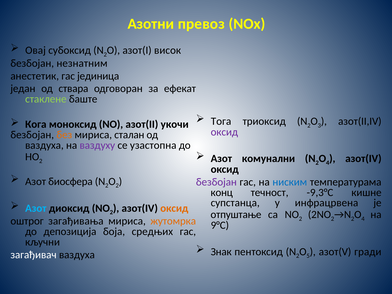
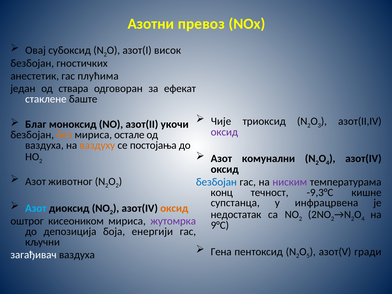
незнатним: незнатним -> гностичких (82, 63)
јединица: јединица -> плућима (98, 76)
стаклене colour: light green -> white (46, 99)
Тога: Тога -> Чије (221, 121)
Кога: Кога -> Благ (36, 124)
сталан: сталан -> остале (129, 135)
ваздуху colour: purple -> orange (97, 145)
узастопна: узастопна -> постојања (153, 145)
биосфера: биосфера -> животног (70, 181)
безбојан colour: purple -> blue (216, 182)
ниским colour: blue -> purple (290, 182)
отпуштање: отпуштање -> недостатак (236, 214)
загађивања: загађивања -> кисеоником (76, 221)
жутомрка colour: orange -> purple (173, 221)
средњих: средњих -> енергији (152, 232)
Знак: Знак -> Гена (221, 252)
